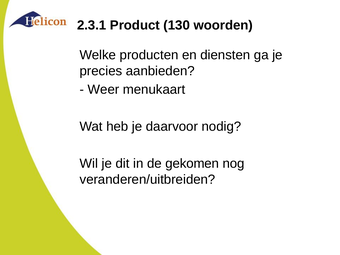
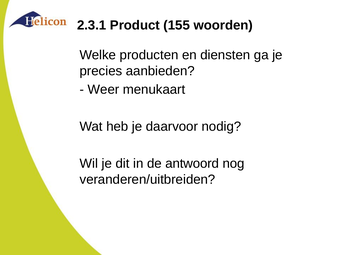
130: 130 -> 155 (177, 25)
gekomen: gekomen -> antwoord (192, 164)
